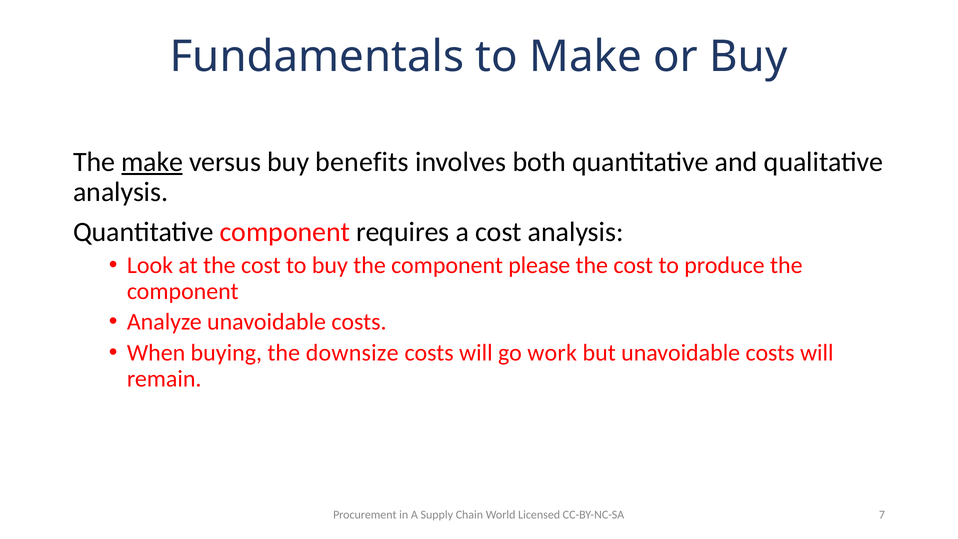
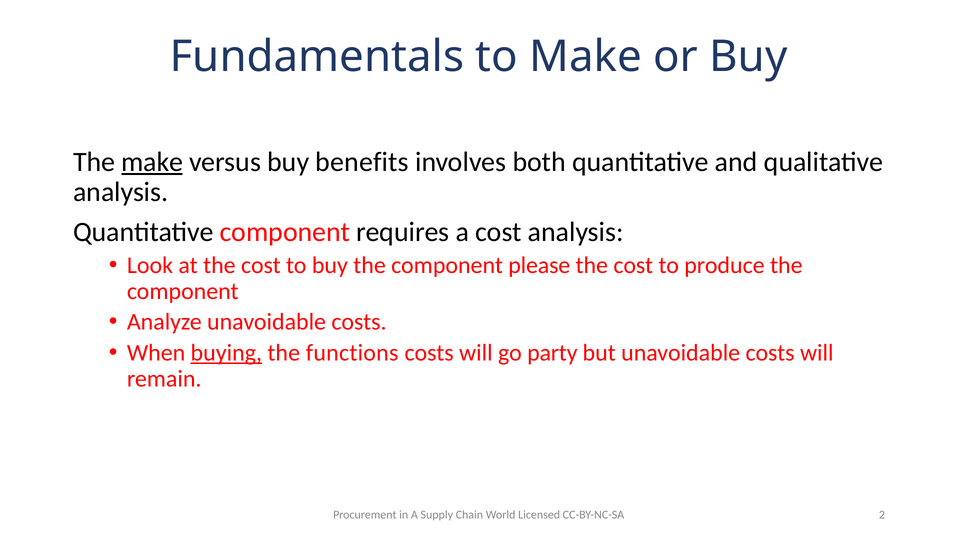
buying underline: none -> present (226, 353)
downsize: downsize -> functions (352, 353)
work: work -> party (552, 353)
7: 7 -> 2 (882, 514)
